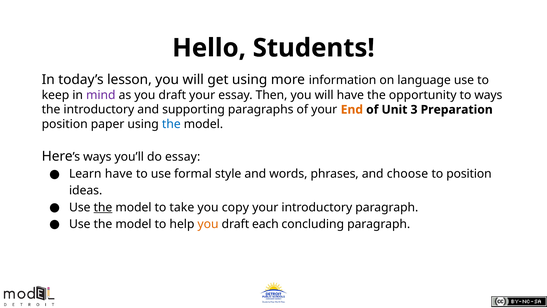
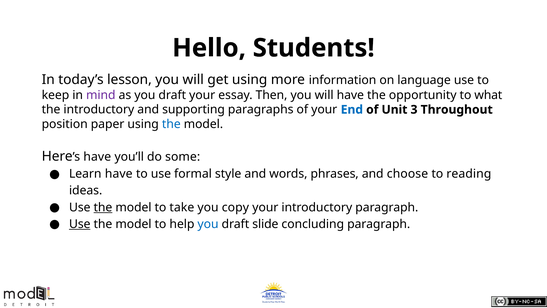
to ways: ways -> what (488, 95)
End colour: orange -> blue (352, 110)
Preparation: Preparation -> Throughout (457, 110)
Here’s ways: ways -> have (97, 157)
do essay: essay -> some (183, 157)
to position: position -> reading (469, 174)
Use underline: none -> present (80, 224)
you colour: orange -> blue (208, 224)
each: each -> slide (265, 224)
